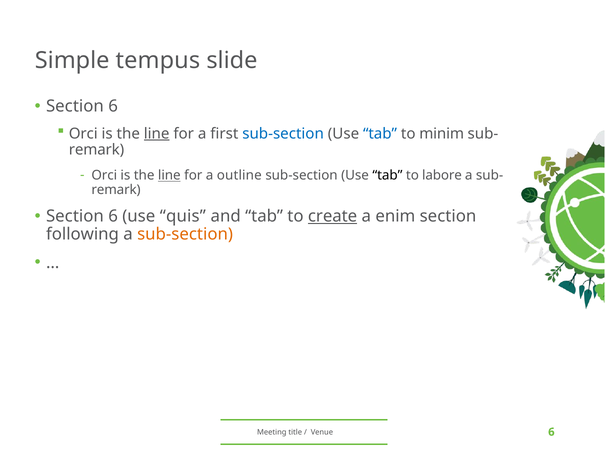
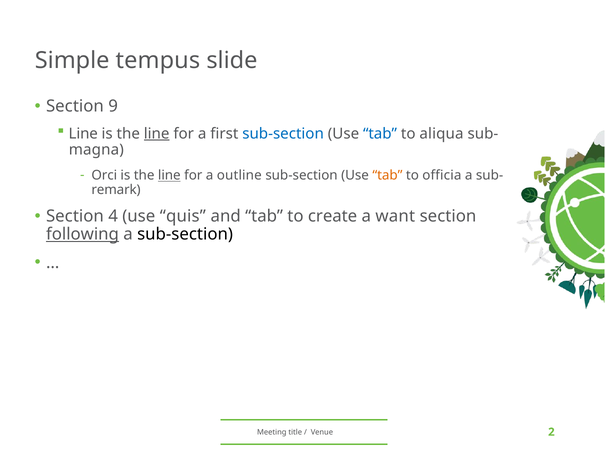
6: 6 -> 9 (113, 106)
Orci: Orci -> Line (83, 134)
minim: minim -> aliqua (442, 134)
remark: remark -> magna (96, 150)
tab colour: black -> orange (387, 176)
labore: labore -> officia (442, 176)
6: 6 -> 4 (113, 217)
create underline: present -> none (333, 217)
enim: enim -> want (395, 217)
following underline: none -> present (82, 235)
sub-section colour: orange -> black (185, 235)
Venue 6: 6 -> 2 (551, 433)
